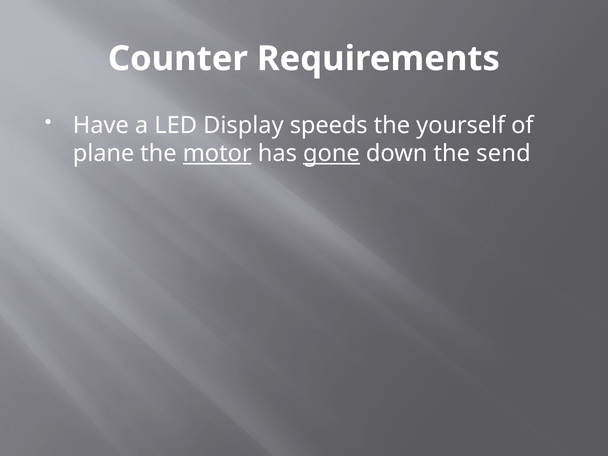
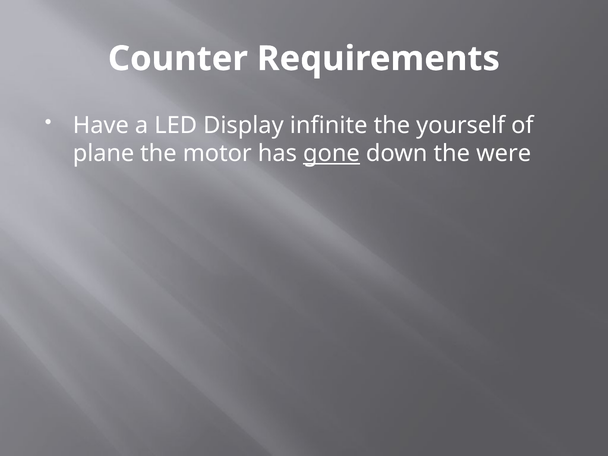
speeds: speeds -> infinite (329, 125)
motor underline: present -> none (217, 154)
send: send -> were (504, 154)
